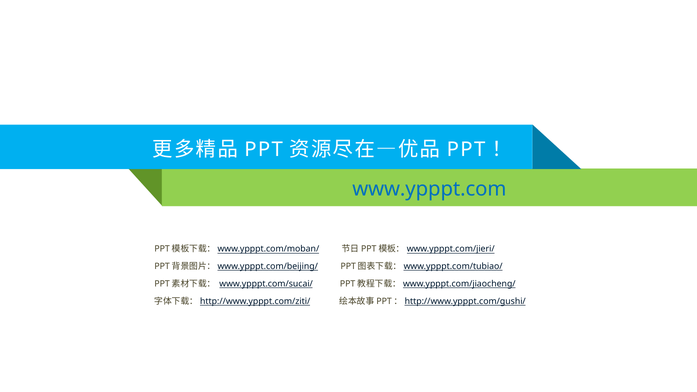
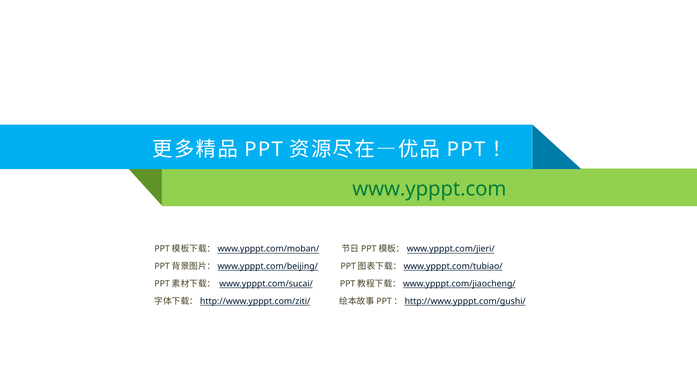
www.ypppt.com colour: blue -> green (429, 189)
